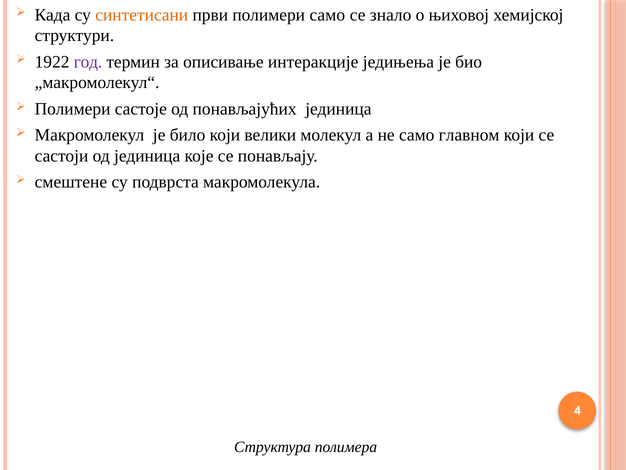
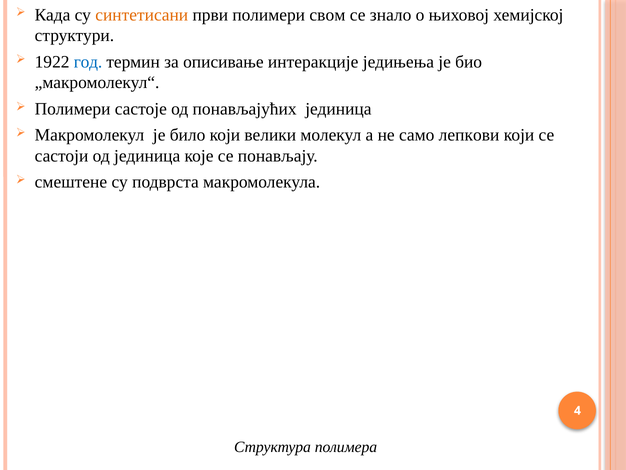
полимери само: само -> свом (327, 15)
год colour: purple -> blue (88, 62)
главном: главном -> лепкови (469, 135)
